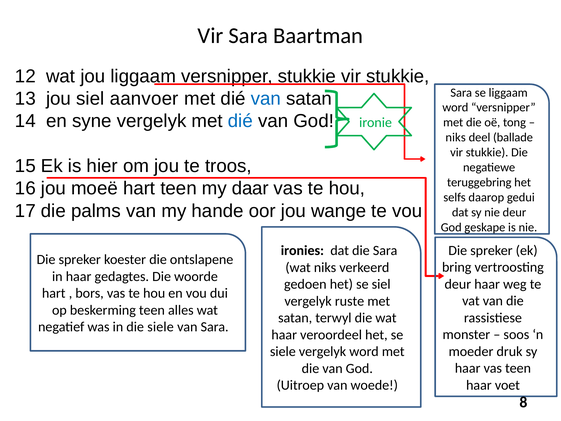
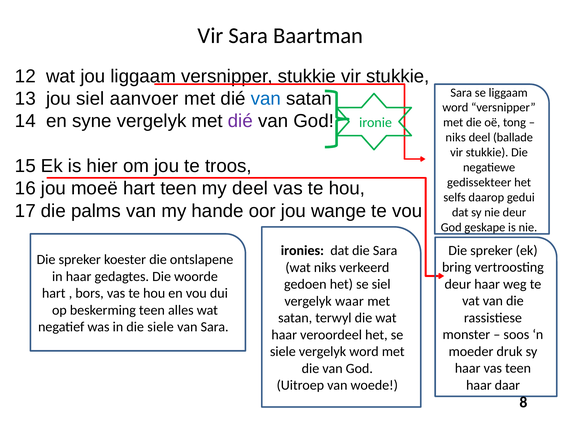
dié colour: blue -> purple (240, 121)
teruggebring: teruggebring -> gedissekteer (479, 182)
my daar: daar -> deel (250, 188)
ruste: ruste -> waar (349, 301)
voet: voet -> daar (507, 385)
